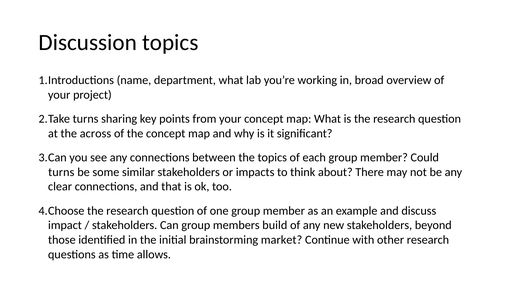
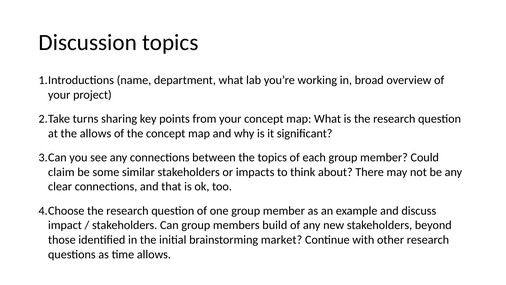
the across: across -> allows (95, 133)
turns: turns -> claim (61, 172)
